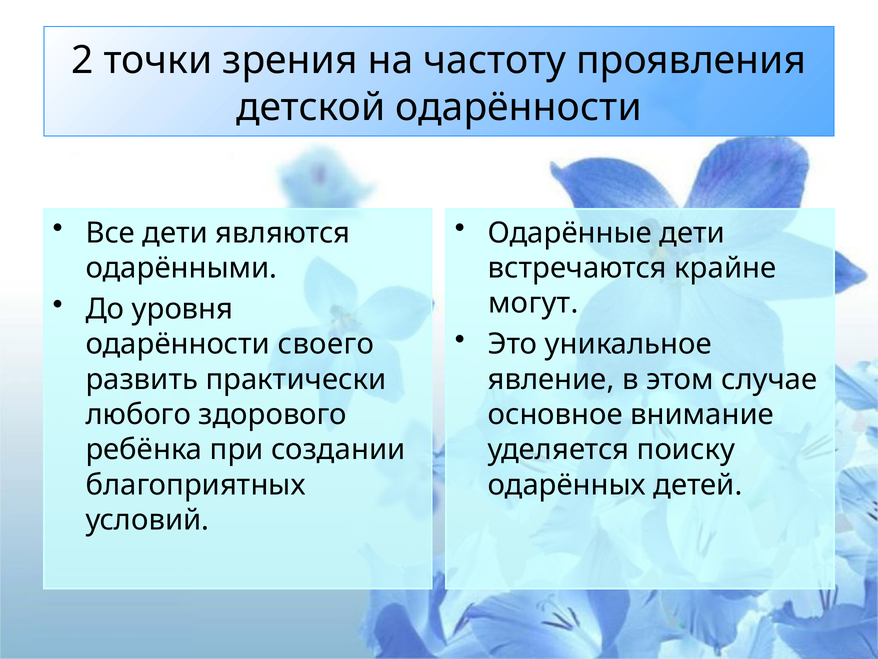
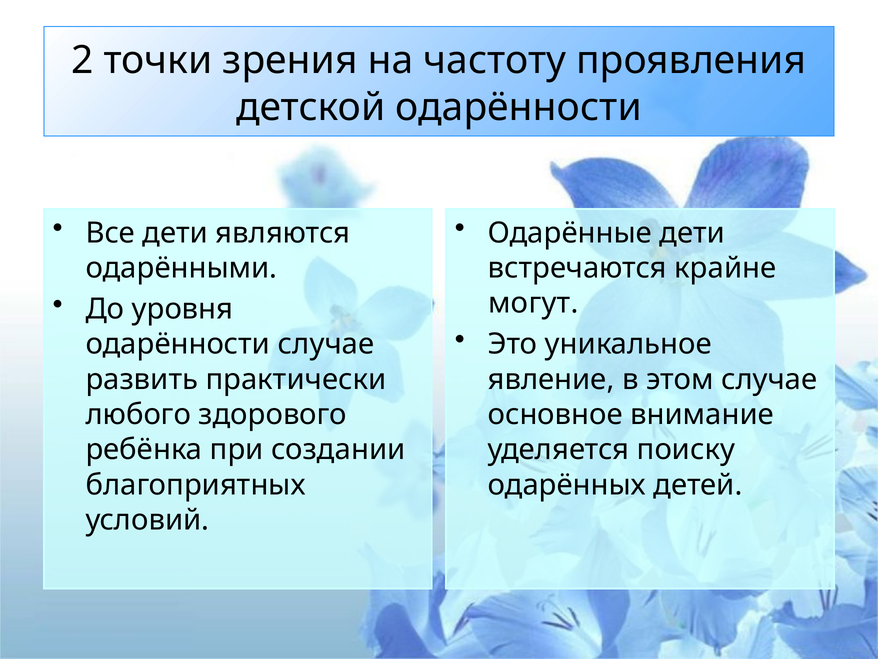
одарённости своего: своего -> случае (326, 344)
